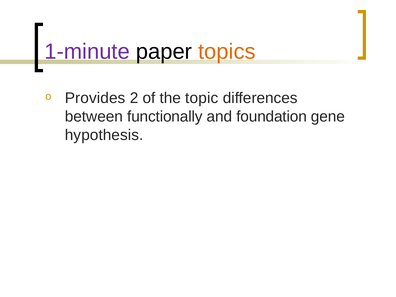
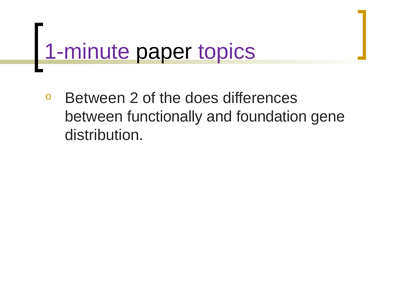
topics colour: orange -> purple (227, 52)
Provides: Provides -> Between (95, 98)
topic: topic -> does (202, 98)
hypothesis: hypothesis -> distribution (104, 135)
